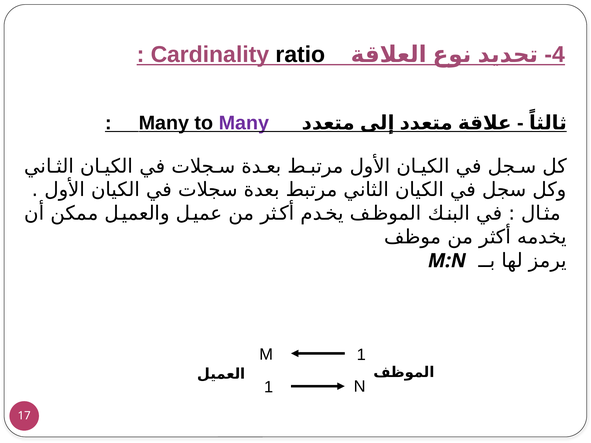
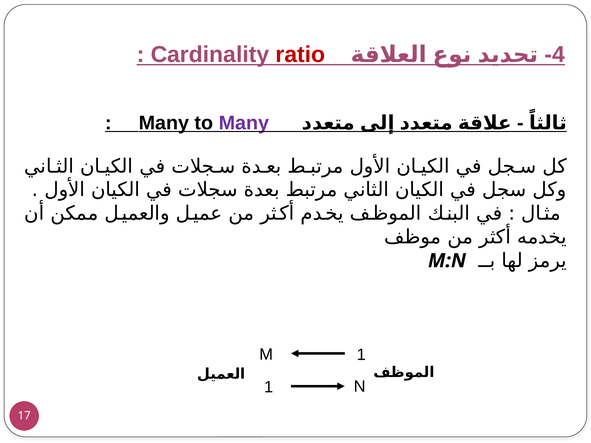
ratio colour: black -> red (300, 55)
